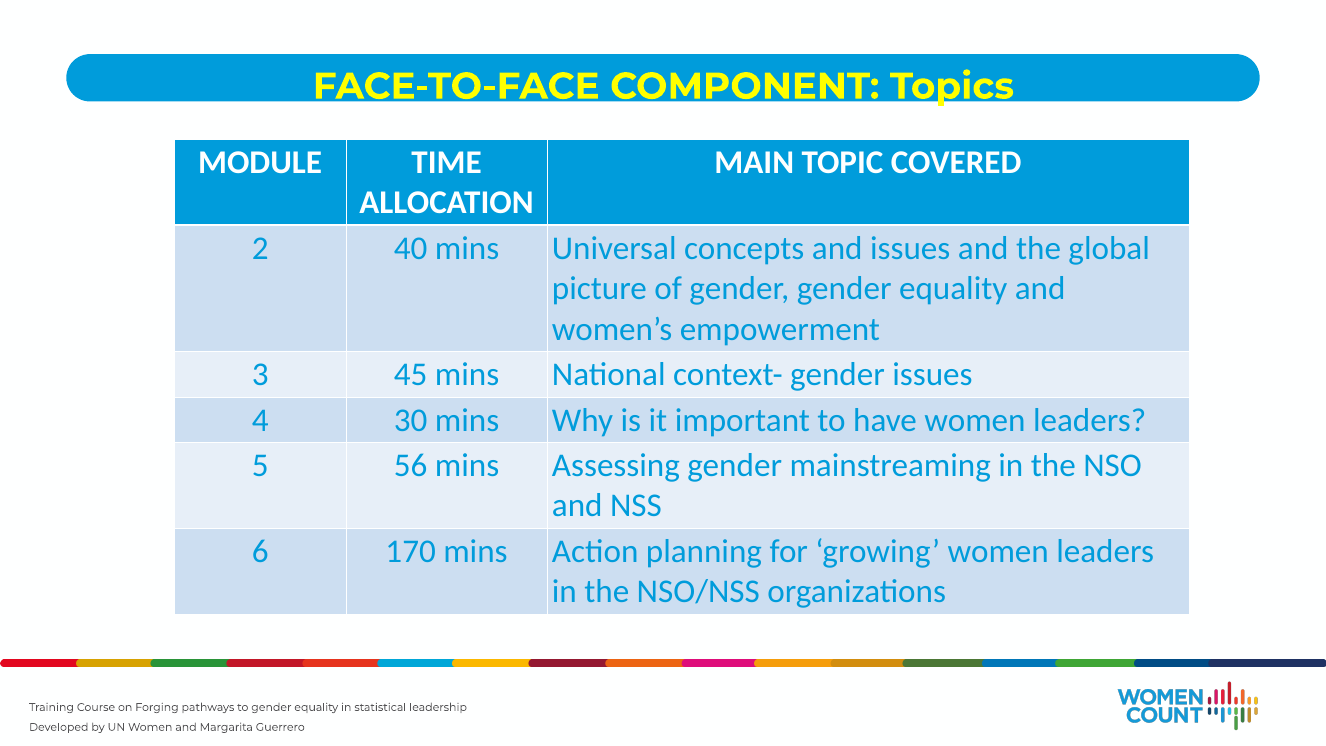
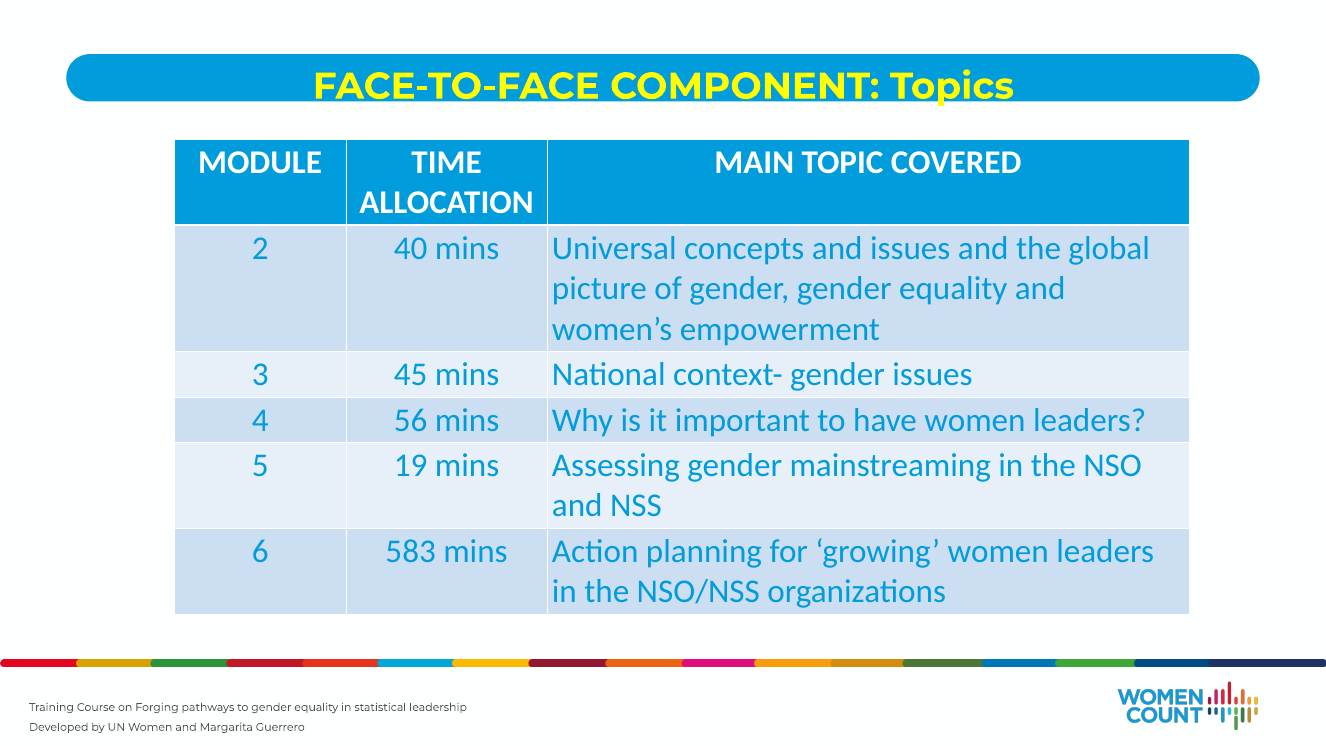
30: 30 -> 56 (411, 420)
56: 56 -> 19 (411, 465)
170: 170 -> 583 (411, 551)
